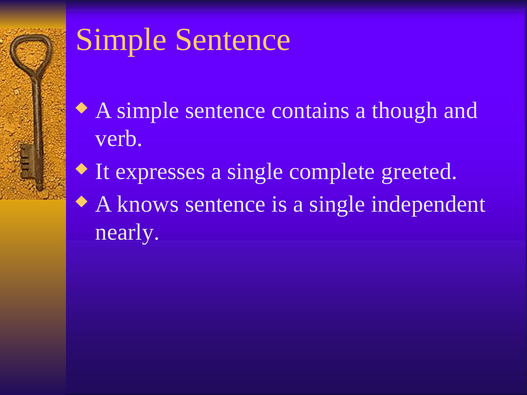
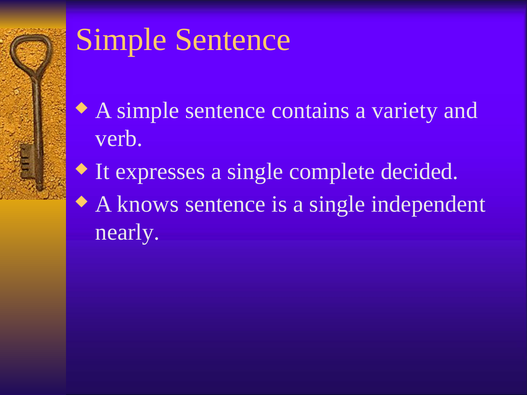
though: though -> variety (405, 111)
greeted: greeted -> decided (420, 171)
